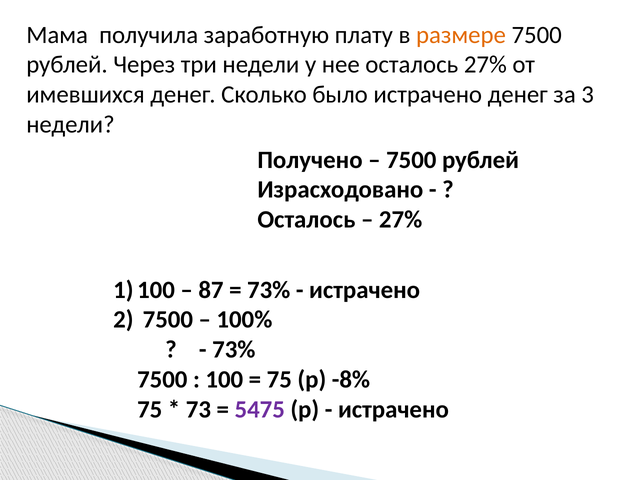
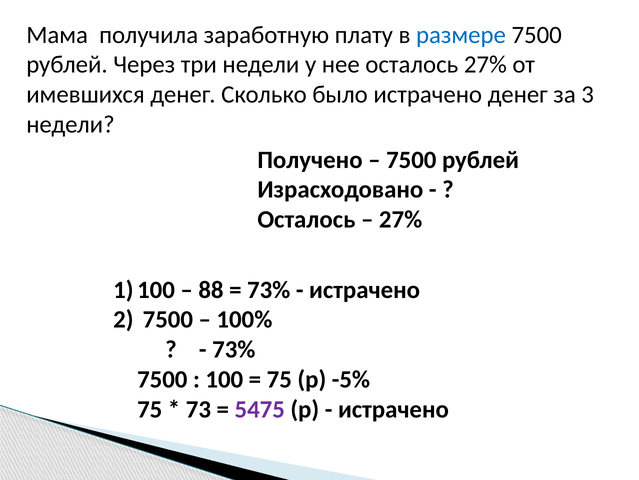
размере colour: orange -> blue (461, 35)
87: 87 -> 88 (211, 289)
-8%: -8% -> -5% (351, 379)
